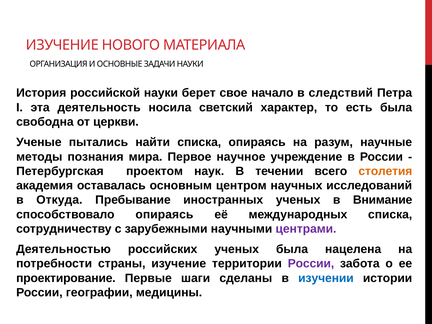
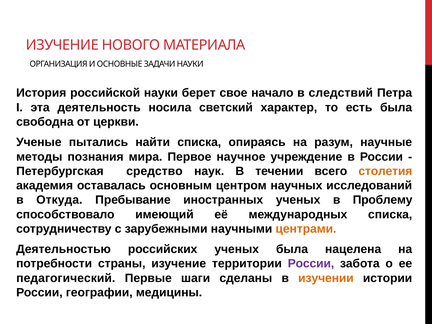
проектом: проектом -> средство (154, 171)
Внимание: Внимание -> Проблему (383, 200)
способствовало опираясь: опираясь -> имеющий (164, 214)
центрами colour: purple -> orange (306, 229)
проектирование: проектирование -> педагогический (66, 278)
изучении colour: blue -> orange (326, 278)
